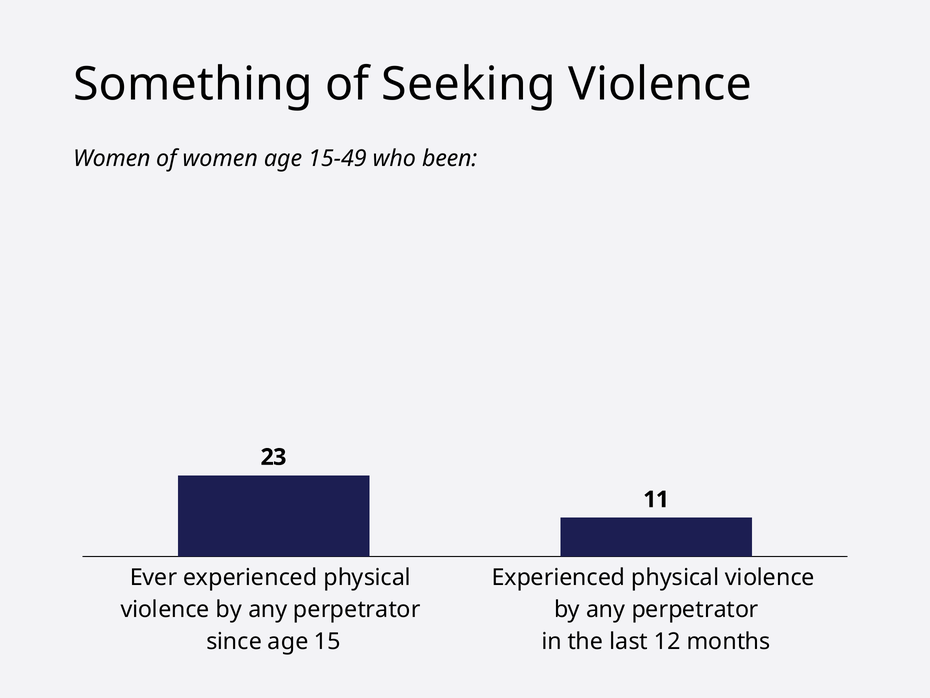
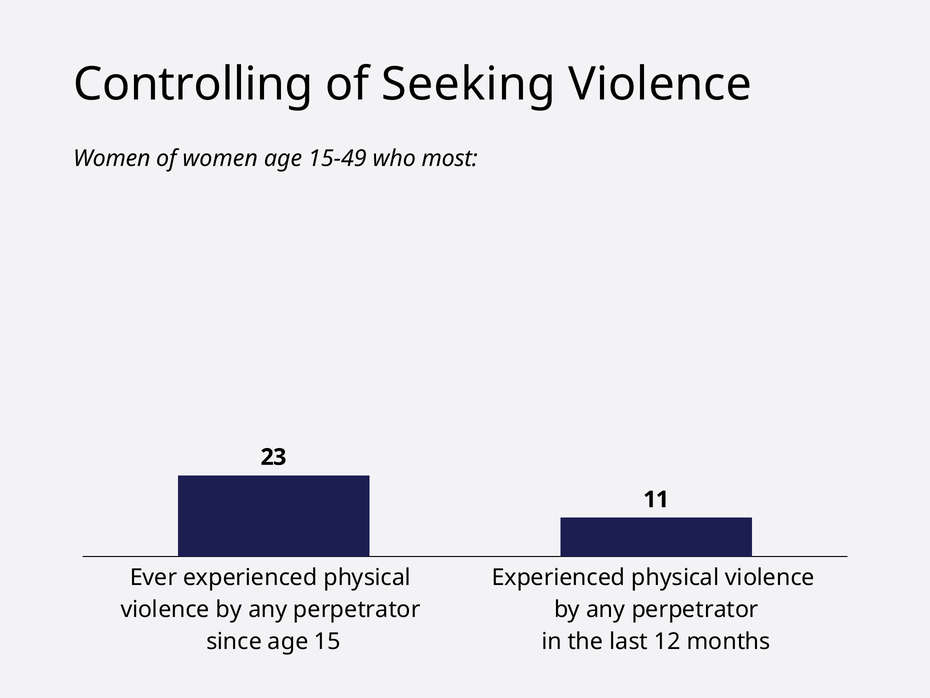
Something: Something -> Controlling (193, 84)
been: been -> most (450, 159)
